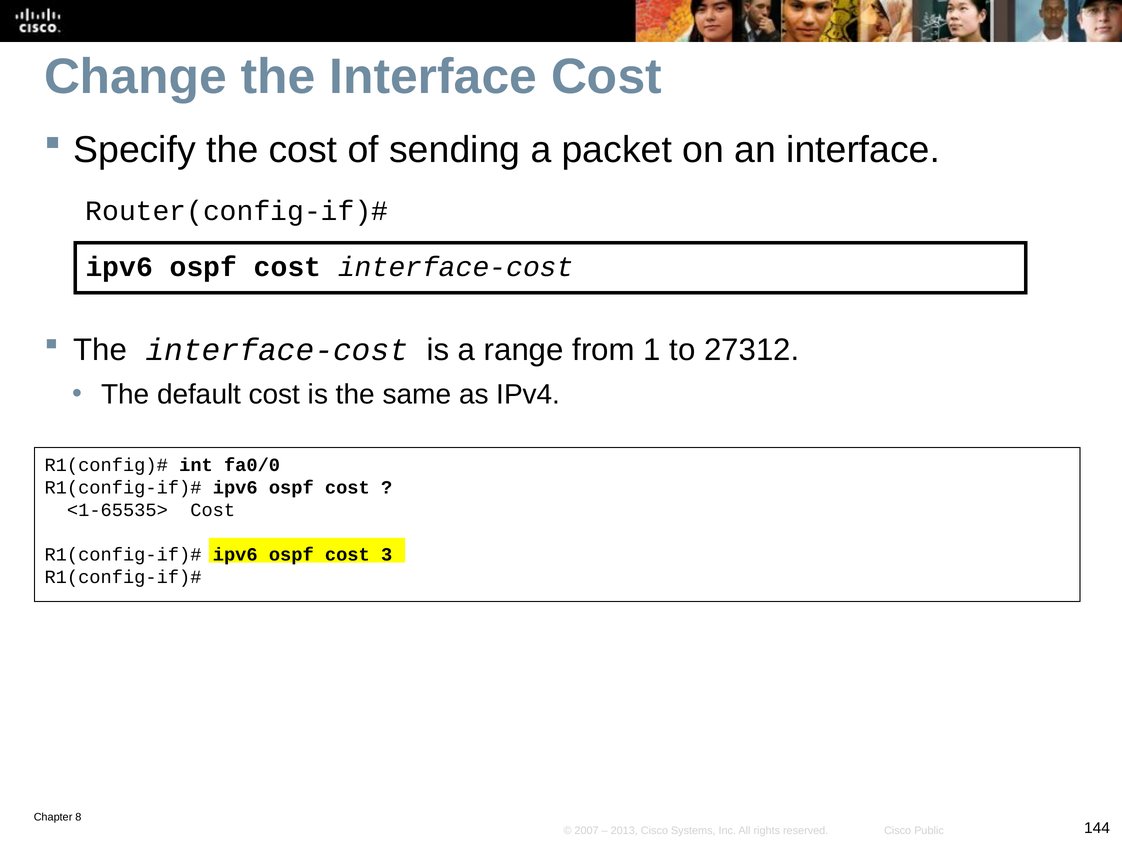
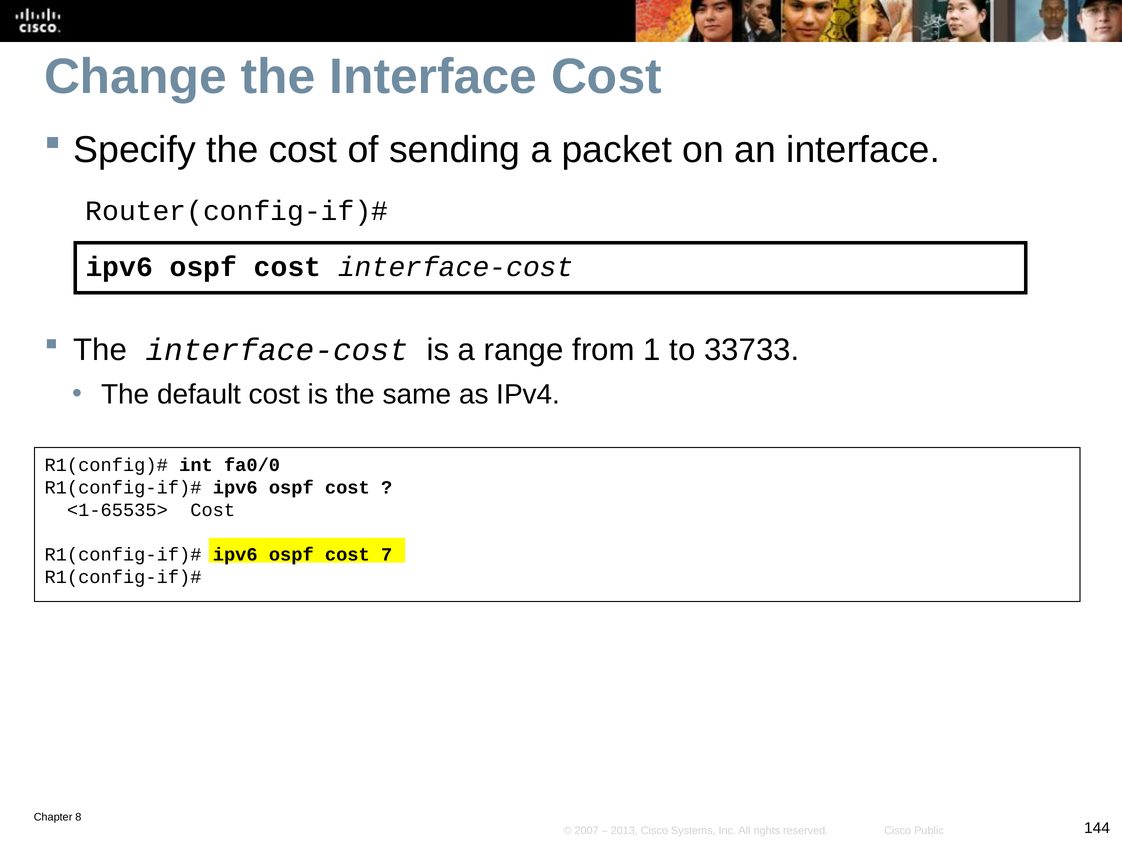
27312: 27312 -> 33733 (752, 350)
3: 3 -> 7 (387, 555)
